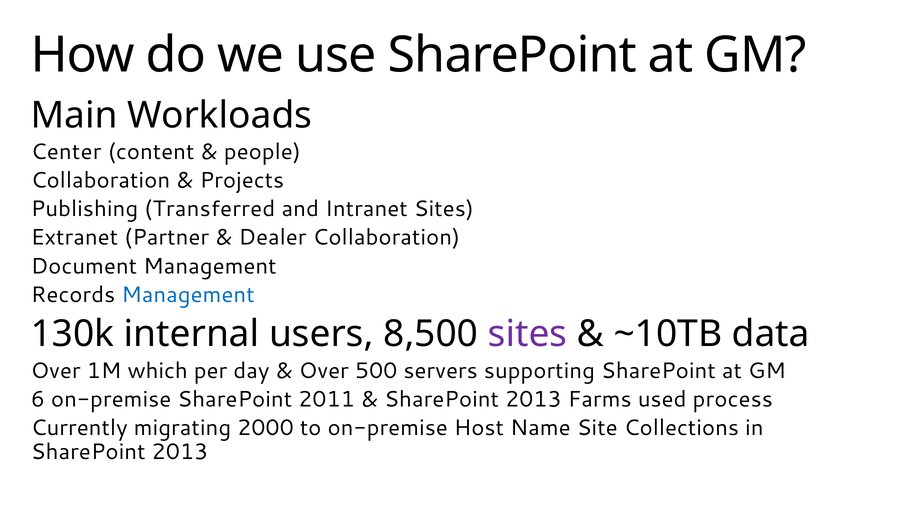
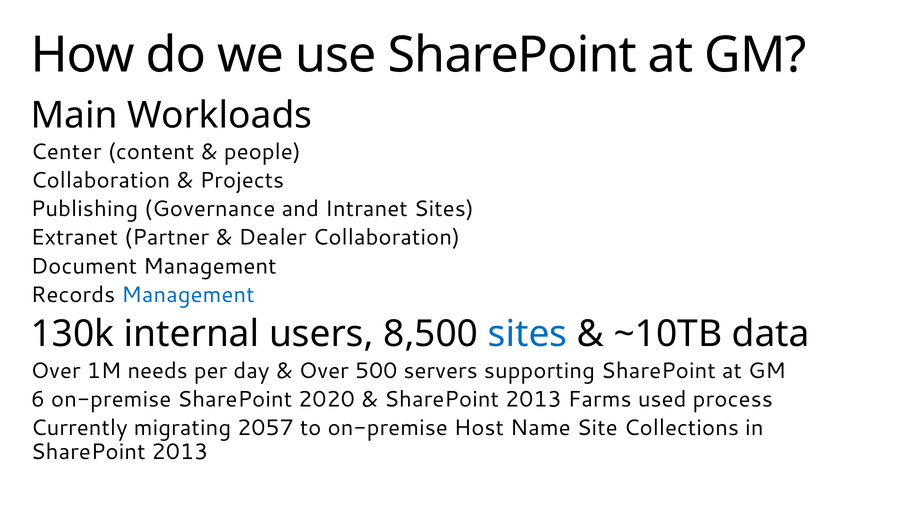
Transferred: Transferred -> Governance (210, 209)
sites colour: purple -> blue (528, 334)
which: which -> needs (158, 371)
2011: 2011 -> 2020 (327, 399)
2000: 2000 -> 2057 (265, 428)
